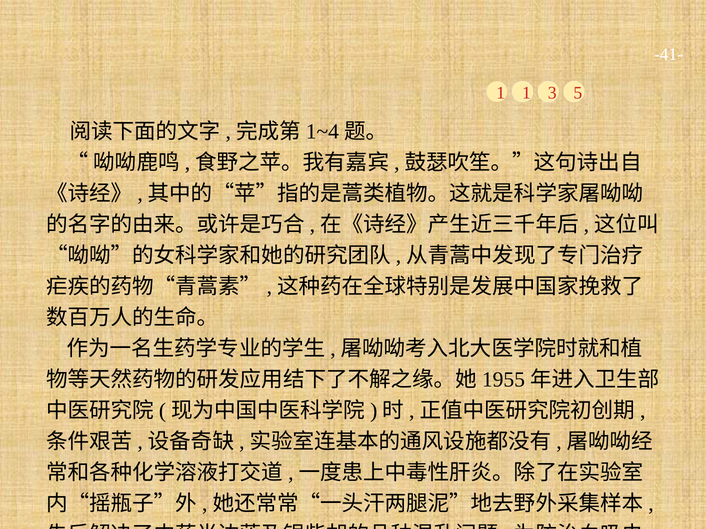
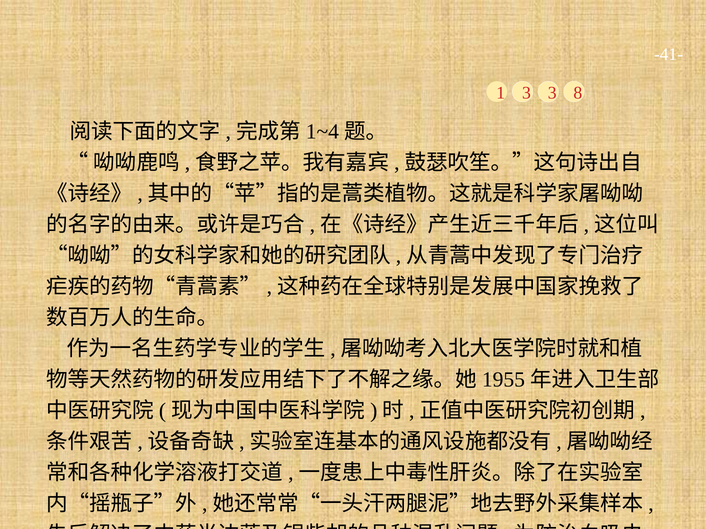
1 1: 1 -> 3 (526, 93)
5: 5 -> 8 (578, 93)
